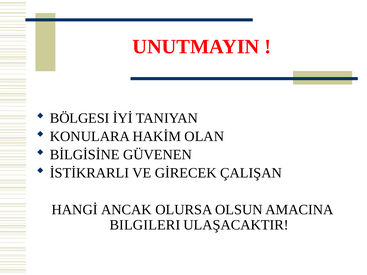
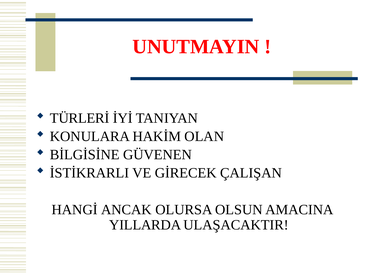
BÖLGESI: BÖLGESI -> TÜRLERİ (80, 118)
BILGILERI: BILGILERI -> YILLARDA (145, 225)
